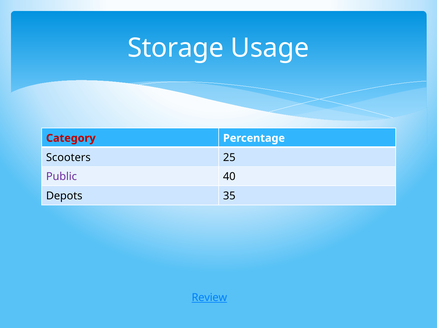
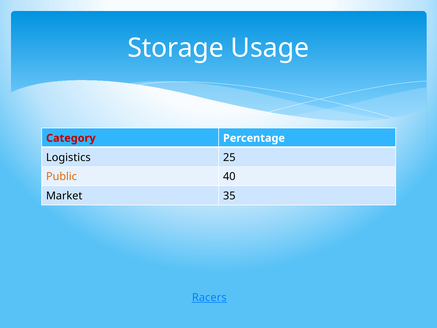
Scooters: Scooters -> Logistics (68, 157)
Public colour: purple -> orange (61, 177)
Depots: Depots -> Market (64, 196)
Review: Review -> Racers (209, 297)
